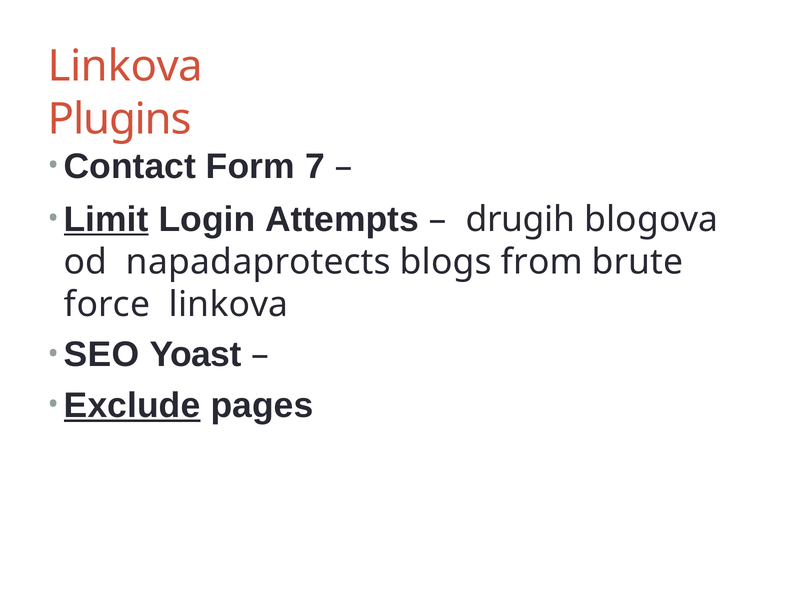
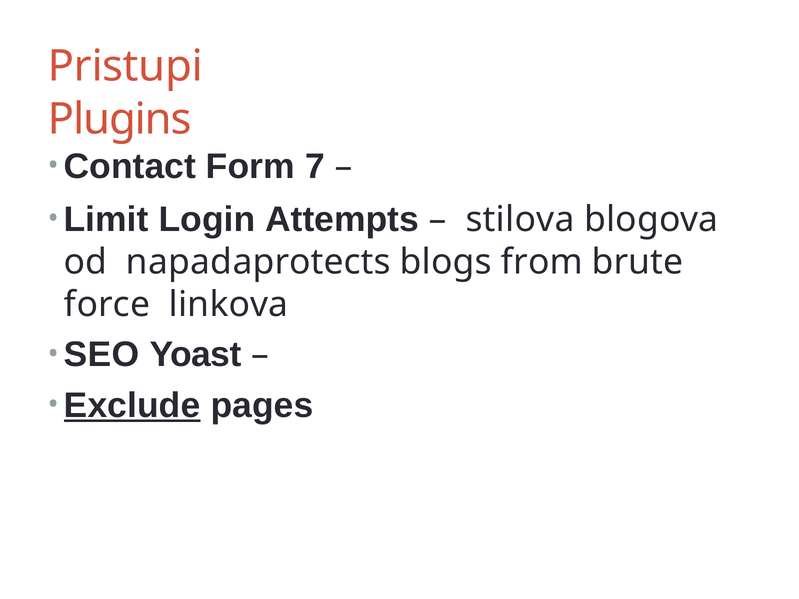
Linkova: Linkova -> Pristupi (125, 67)
Limit underline: present -> none (106, 219)
drugih: drugih -> stilova (520, 219)
